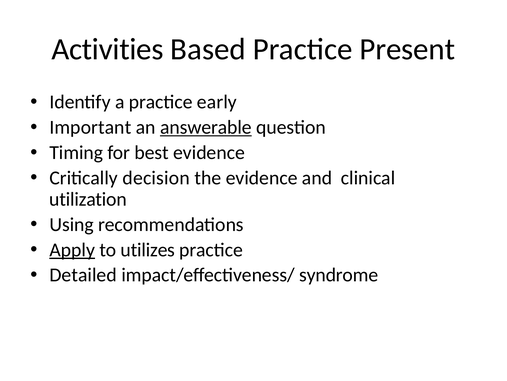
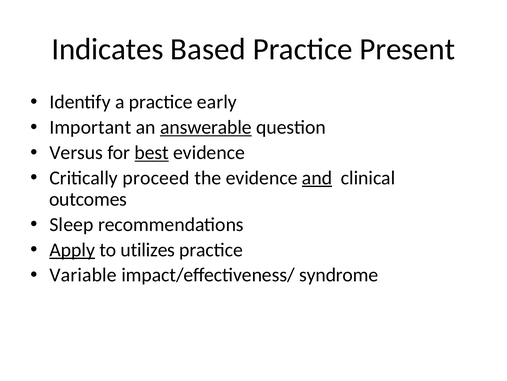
Activities: Activities -> Indicates (107, 49)
Timing: Timing -> Versus (76, 152)
best underline: none -> present (152, 152)
decision: decision -> proceed (156, 178)
and underline: none -> present (317, 178)
utilization: utilization -> outcomes (88, 199)
Using: Using -> Sleep (72, 224)
Detailed: Detailed -> Variable (83, 275)
